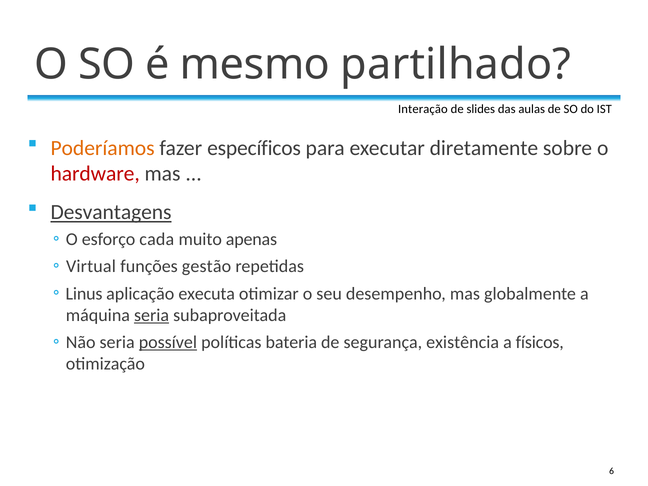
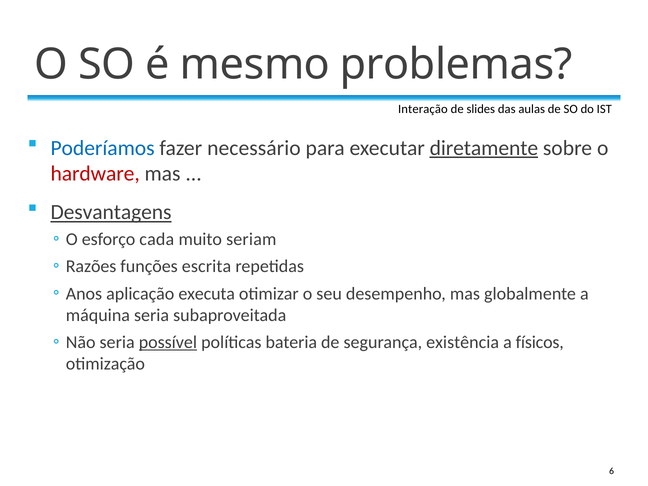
partilhado: partilhado -> problemas (456, 65)
Poderíamos colour: orange -> blue (103, 148)
específicos: específicos -> necessário (254, 148)
diretamente underline: none -> present (484, 148)
apenas: apenas -> seriam (251, 239)
Virtual: Virtual -> Razões (91, 267)
gestão: gestão -> escrita (207, 267)
Linus: Linus -> Anos (84, 294)
seria underline: present -> none (152, 315)
